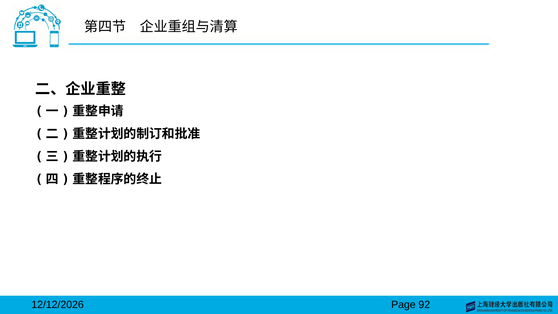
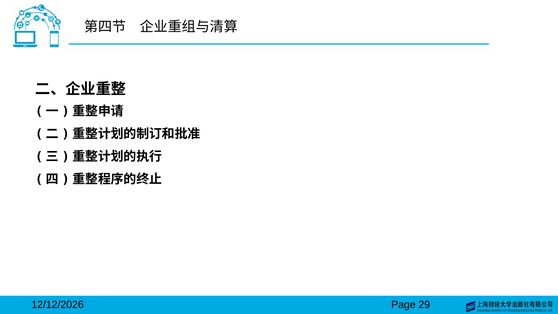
92: 92 -> 29 (424, 305)
